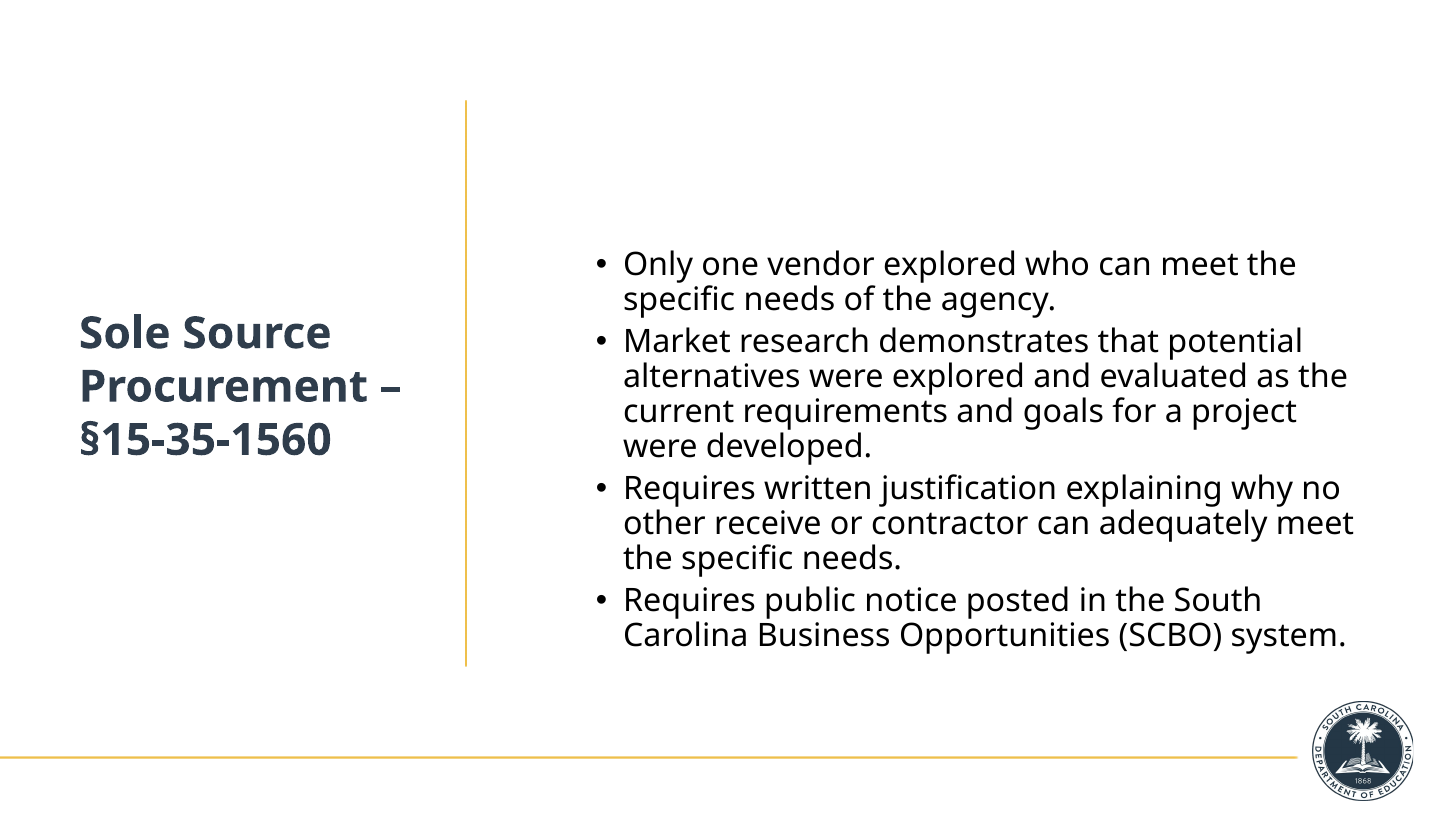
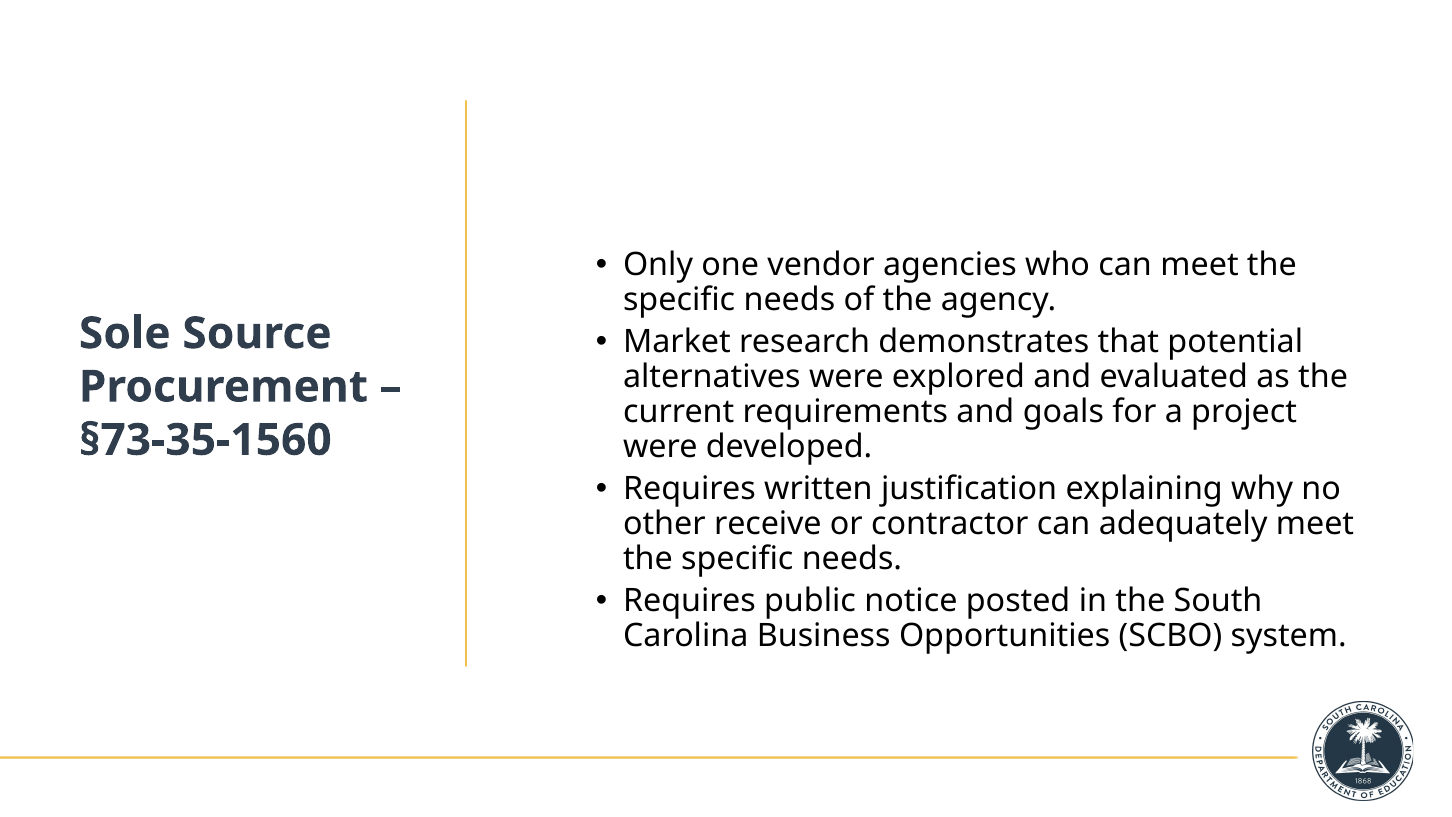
vendor explored: explored -> agencies (950, 265)
§15-35-1560: §15-35-1560 -> §73-35-1560 (205, 440)
